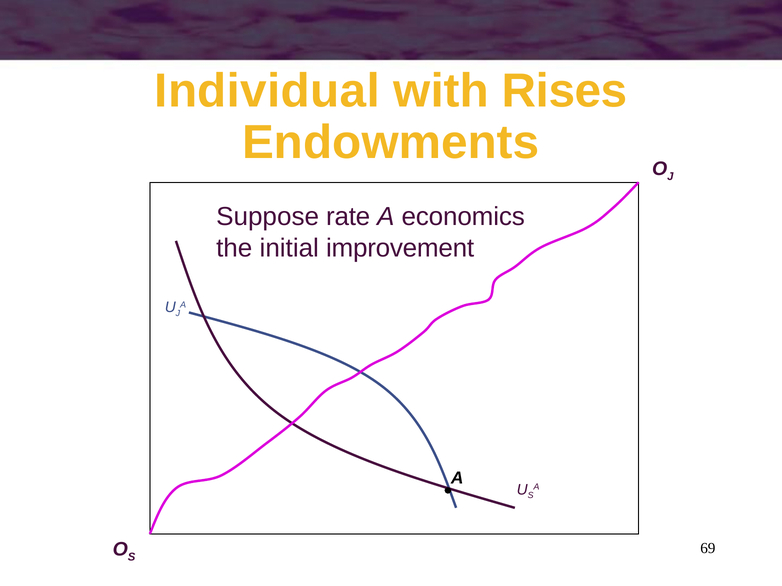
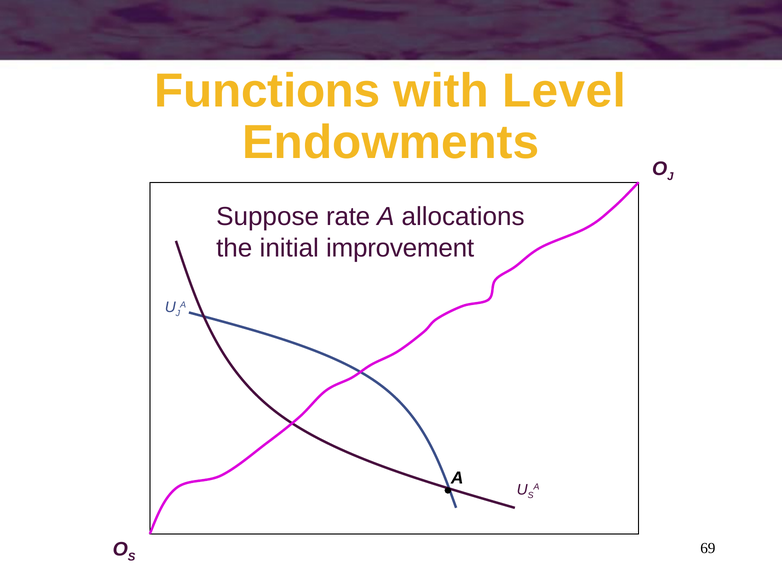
Individual: Individual -> Functions (267, 91)
Rises: Rises -> Level (564, 91)
economics: economics -> allocations (463, 217)
